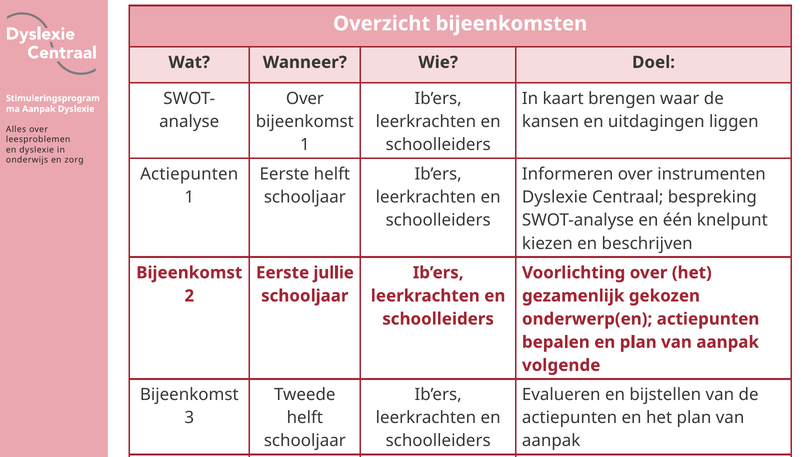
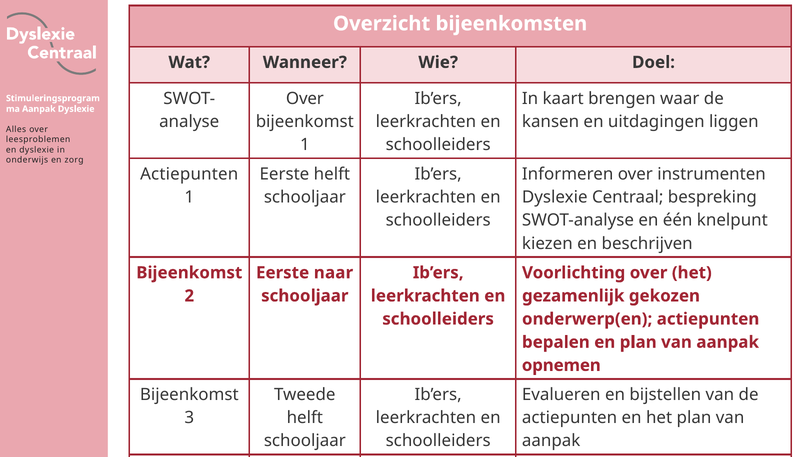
jullie: jullie -> naar (333, 273)
volgende: volgende -> opnemen (561, 365)
